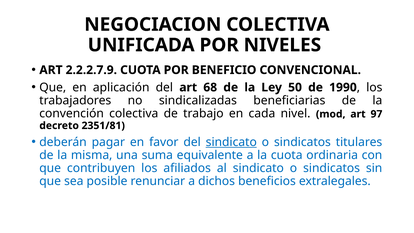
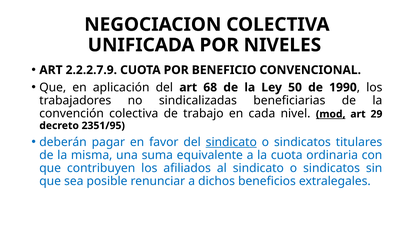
mod underline: none -> present (331, 114)
97: 97 -> 29 (376, 114)
2351/81: 2351/81 -> 2351/95 (103, 126)
